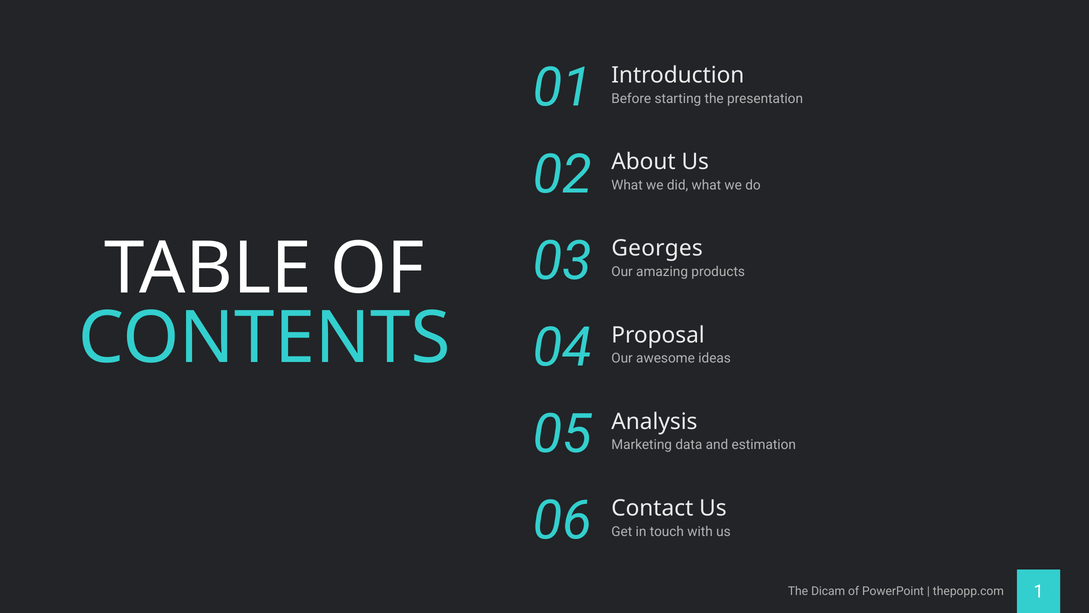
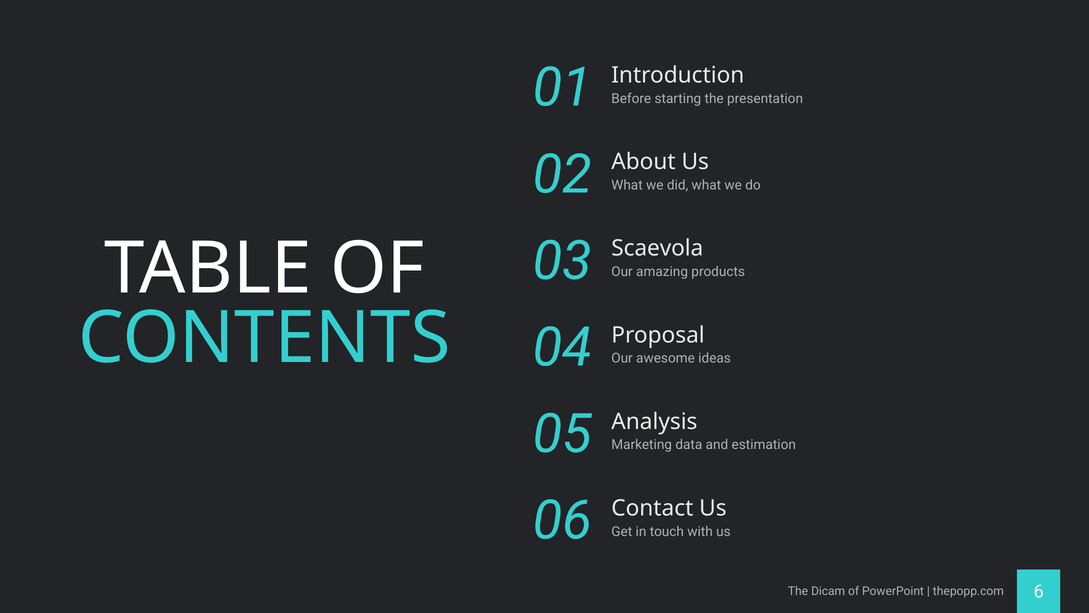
Georges: Georges -> Scaevola (657, 248)
1: 1 -> 6 (1039, 591)
